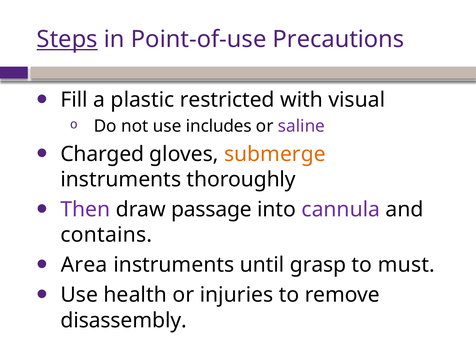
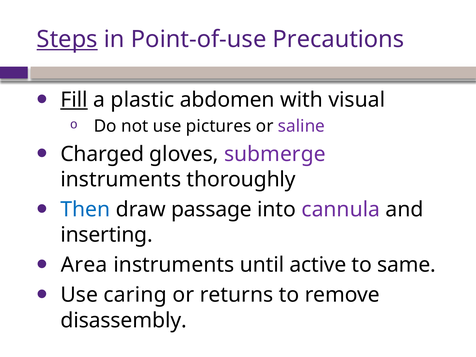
Fill underline: none -> present (74, 100)
restricted: restricted -> abdomen (227, 100)
includes: includes -> pictures (219, 126)
submerge colour: orange -> purple (275, 154)
Then colour: purple -> blue (85, 210)
contains: contains -> inserting (107, 235)
grasp: grasp -> active (318, 265)
must: must -> same (407, 265)
health: health -> caring (135, 295)
injuries: injuries -> returns (237, 295)
